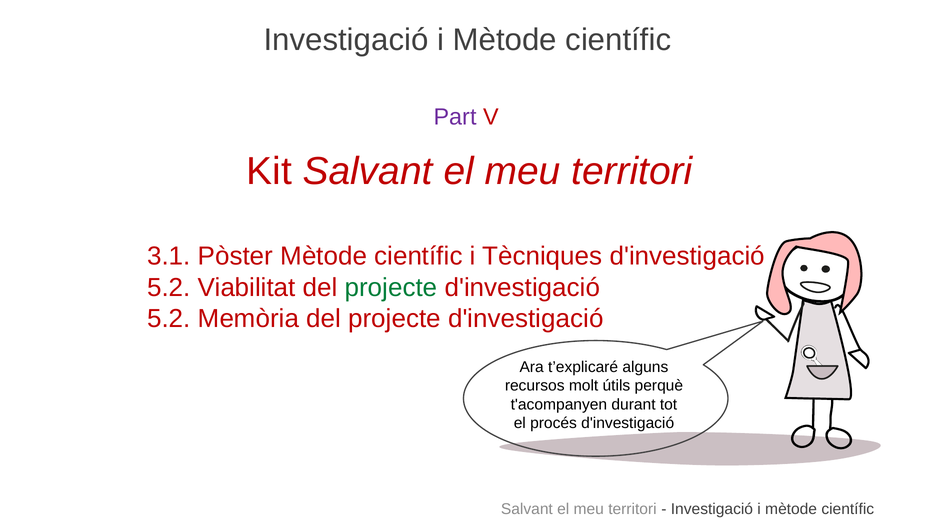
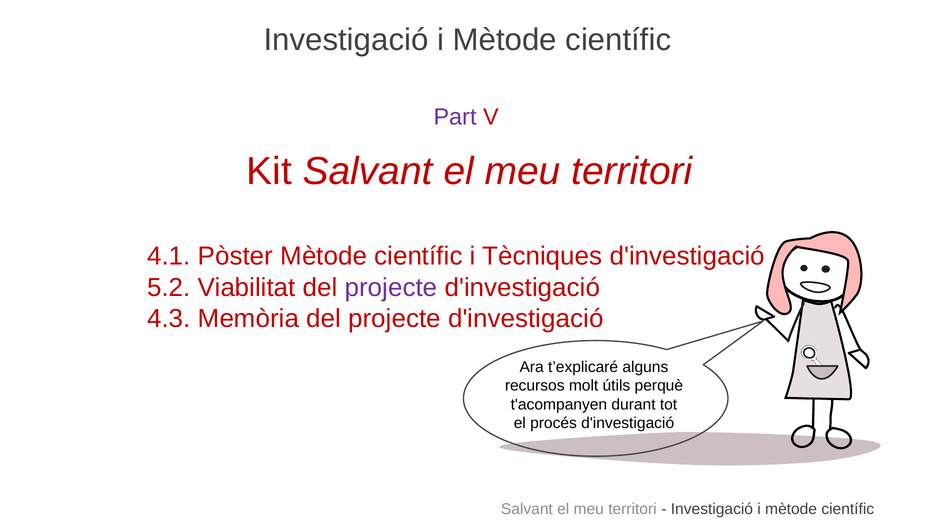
3.1: 3.1 -> 4.1 (169, 256)
projecte colour: green -> purple (391, 287)
5.2: 5.2 -> 4.3 (169, 319)
